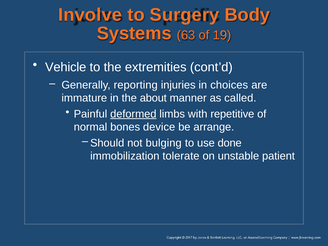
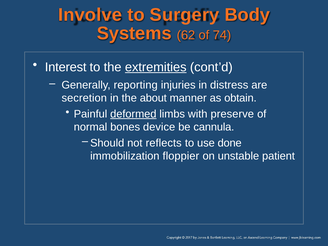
63: 63 -> 62 (186, 35)
19: 19 -> 74 (222, 35)
Vehicle: Vehicle -> Interest (66, 67)
extremities underline: none -> present (156, 67)
choices: choices -> distress (229, 85)
immature: immature -> secretion (84, 98)
called: called -> obtain (240, 98)
repetitive: repetitive -> preserve (232, 114)
arrange: arrange -> cannula (214, 127)
bulging: bulging -> reflects (164, 143)
tolerate: tolerate -> floppier (181, 156)
